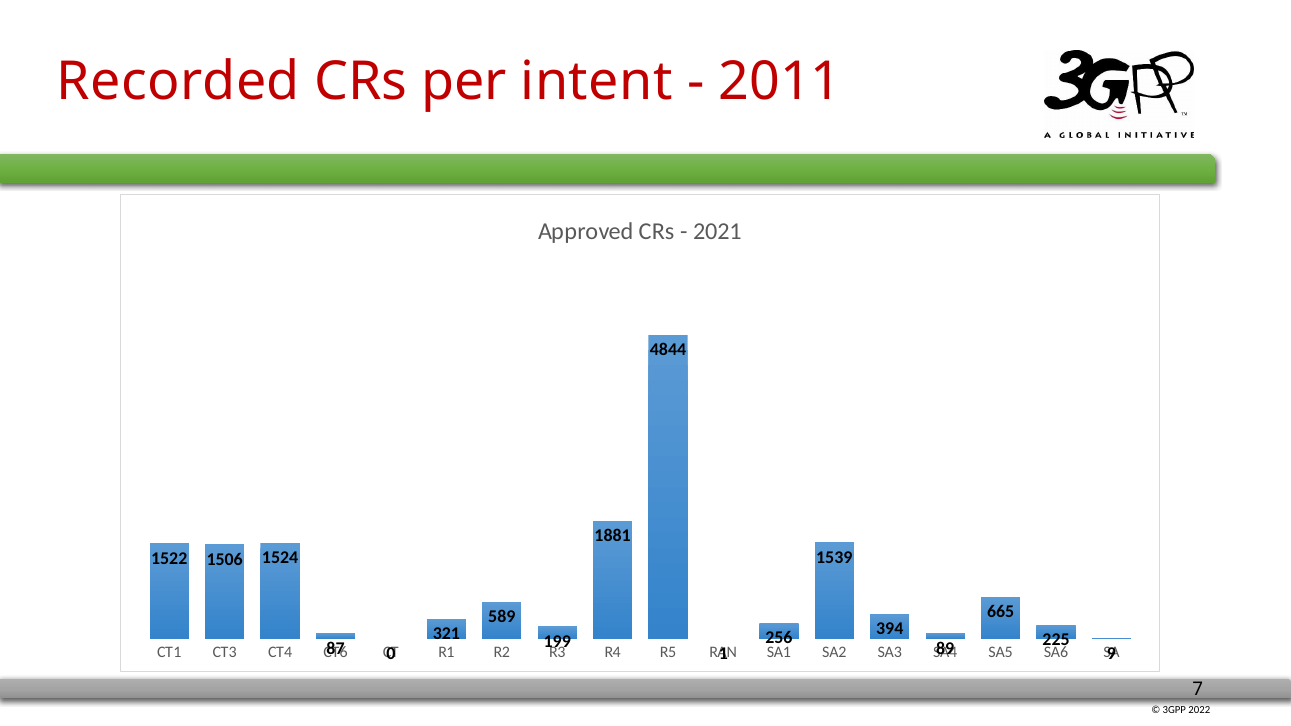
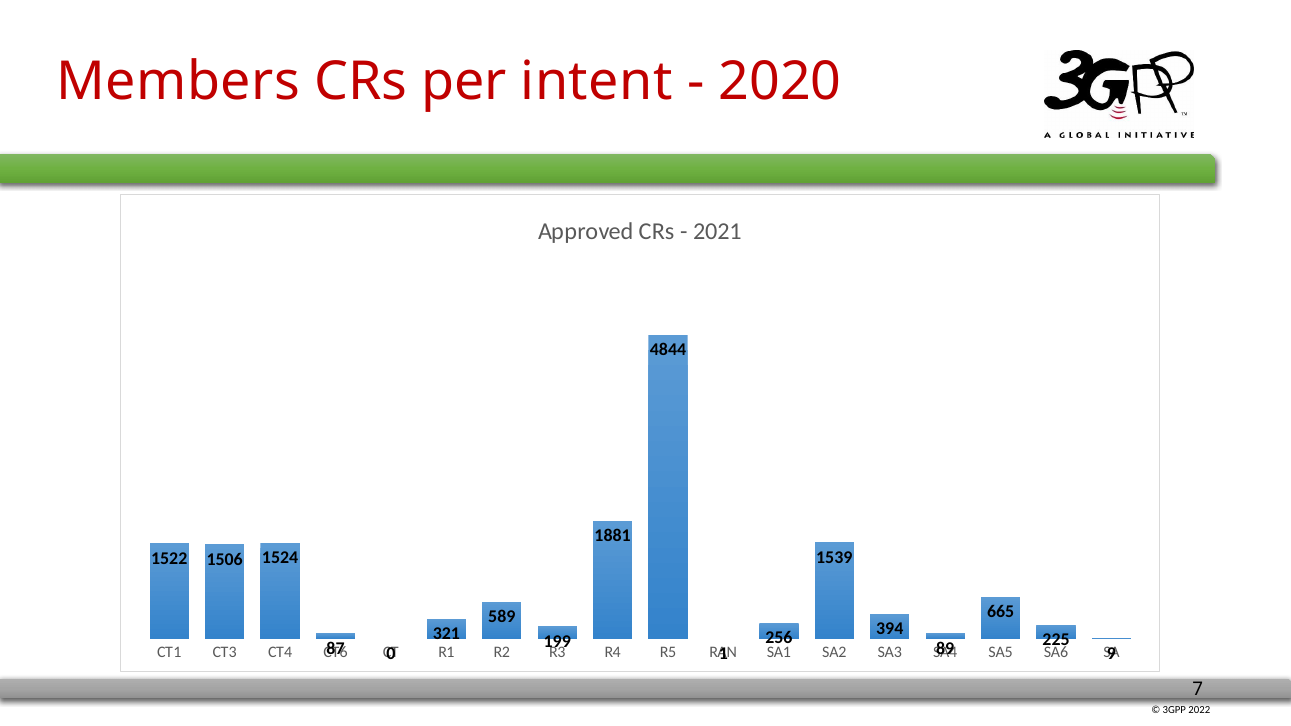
Recorded: Recorded -> Members (178, 82)
2011: 2011 -> 2020 (780, 82)
